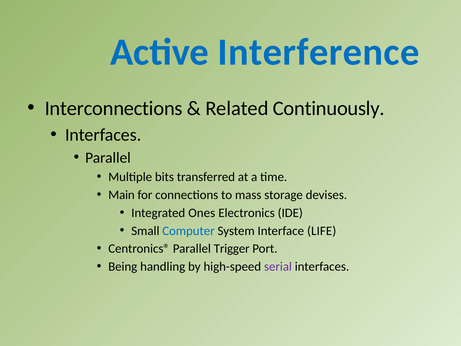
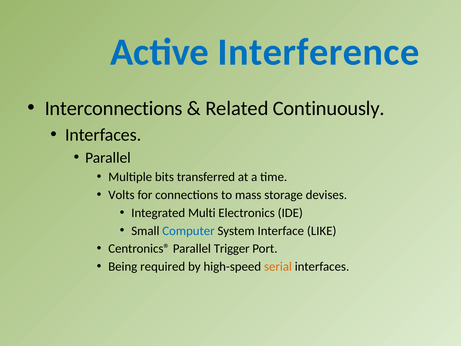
Main: Main -> Volts (121, 195)
Ones: Ones -> Multi (202, 213)
LIFE: LIFE -> LIKE (322, 231)
handling: handling -> required (163, 266)
serial colour: purple -> orange (278, 266)
